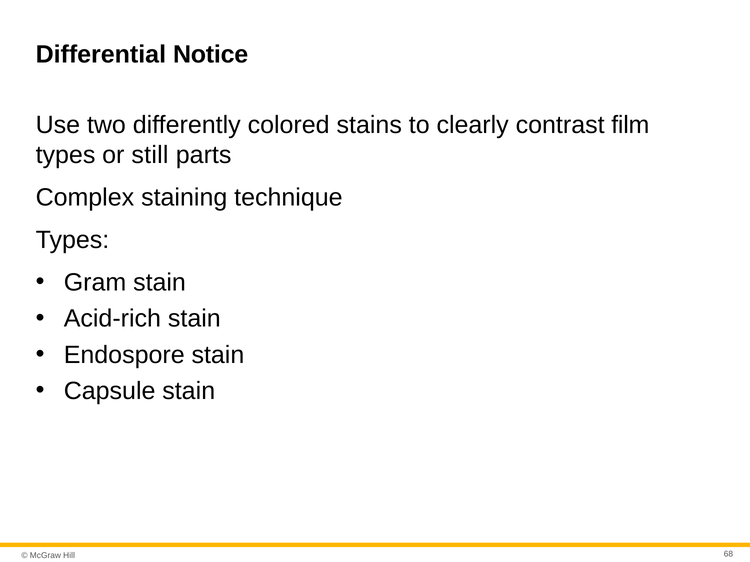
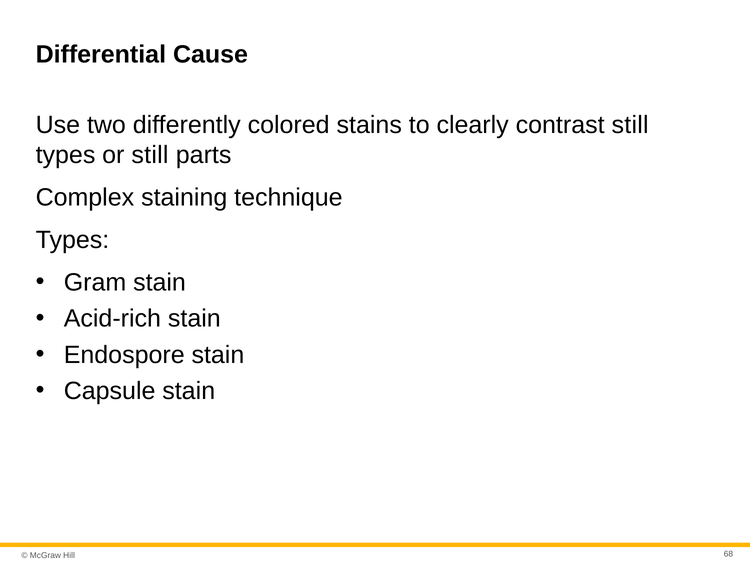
Notice: Notice -> Cause (211, 55)
contrast film: film -> still (630, 125)
